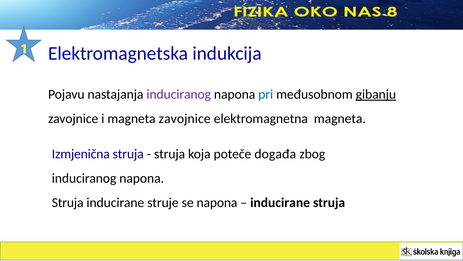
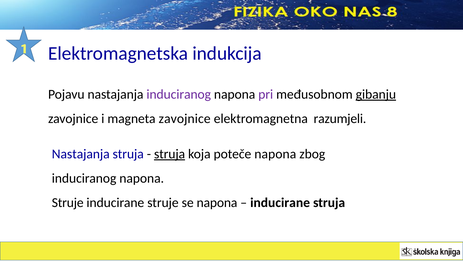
pri colour: blue -> purple (266, 94)
elektromagnetna magneta: magneta -> razumjeli (340, 118)
Izmjenična: Izmjenična -> Nastajanja (81, 154)
struja underline: none -> present (170, 154)
poteče događa: događa -> napona (275, 154)
Struja: Struja -> Struje (68, 202)
